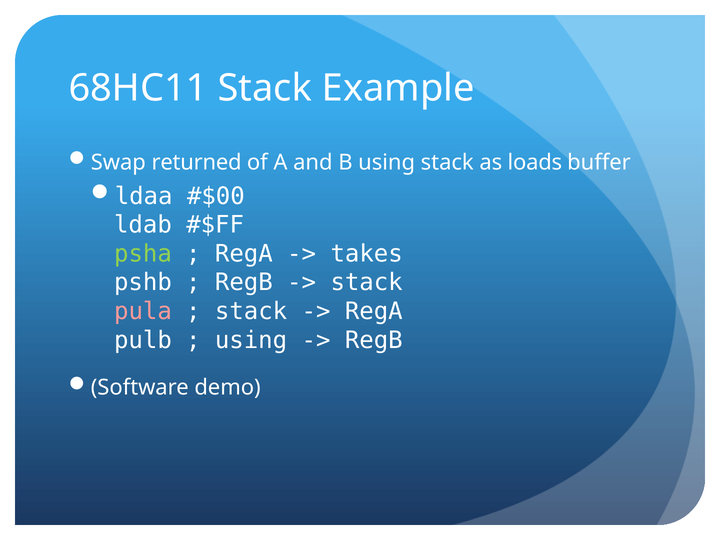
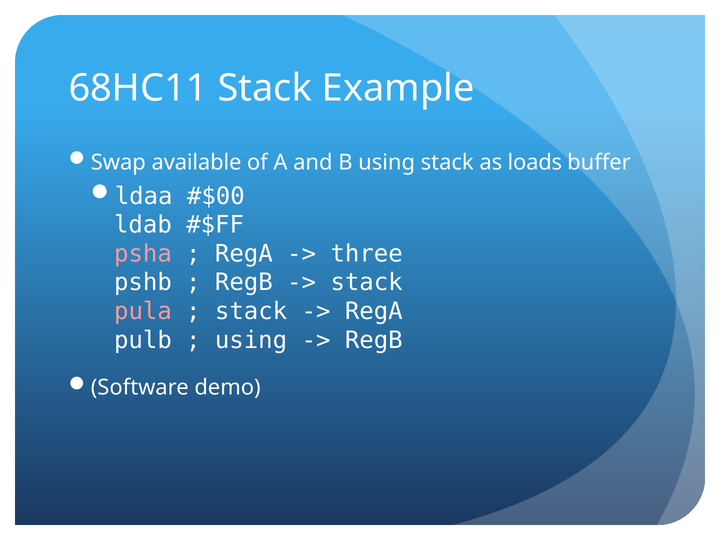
returned: returned -> available (197, 162)
psha colour: light green -> pink (143, 254)
takes: takes -> three (367, 254)
